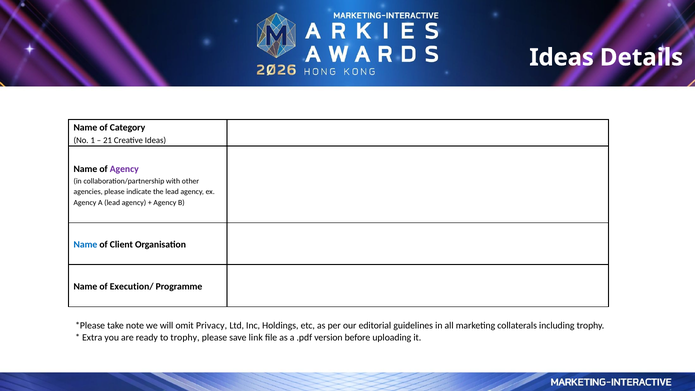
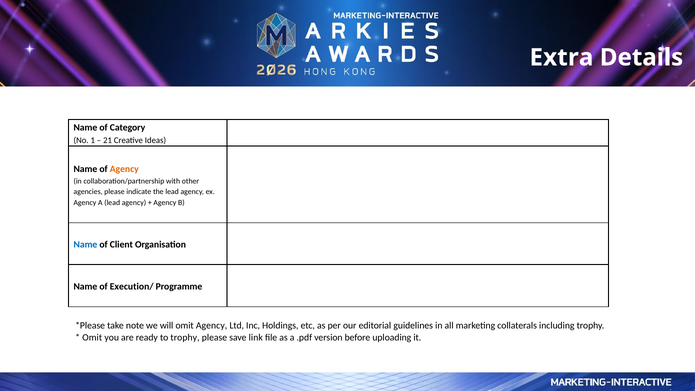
Ideas: Ideas -> Extra (561, 57)
Agency colour: purple -> orange (124, 169)
omit Privacy: Privacy -> Agency (212, 326)
Extra: Extra -> Omit (92, 337)
